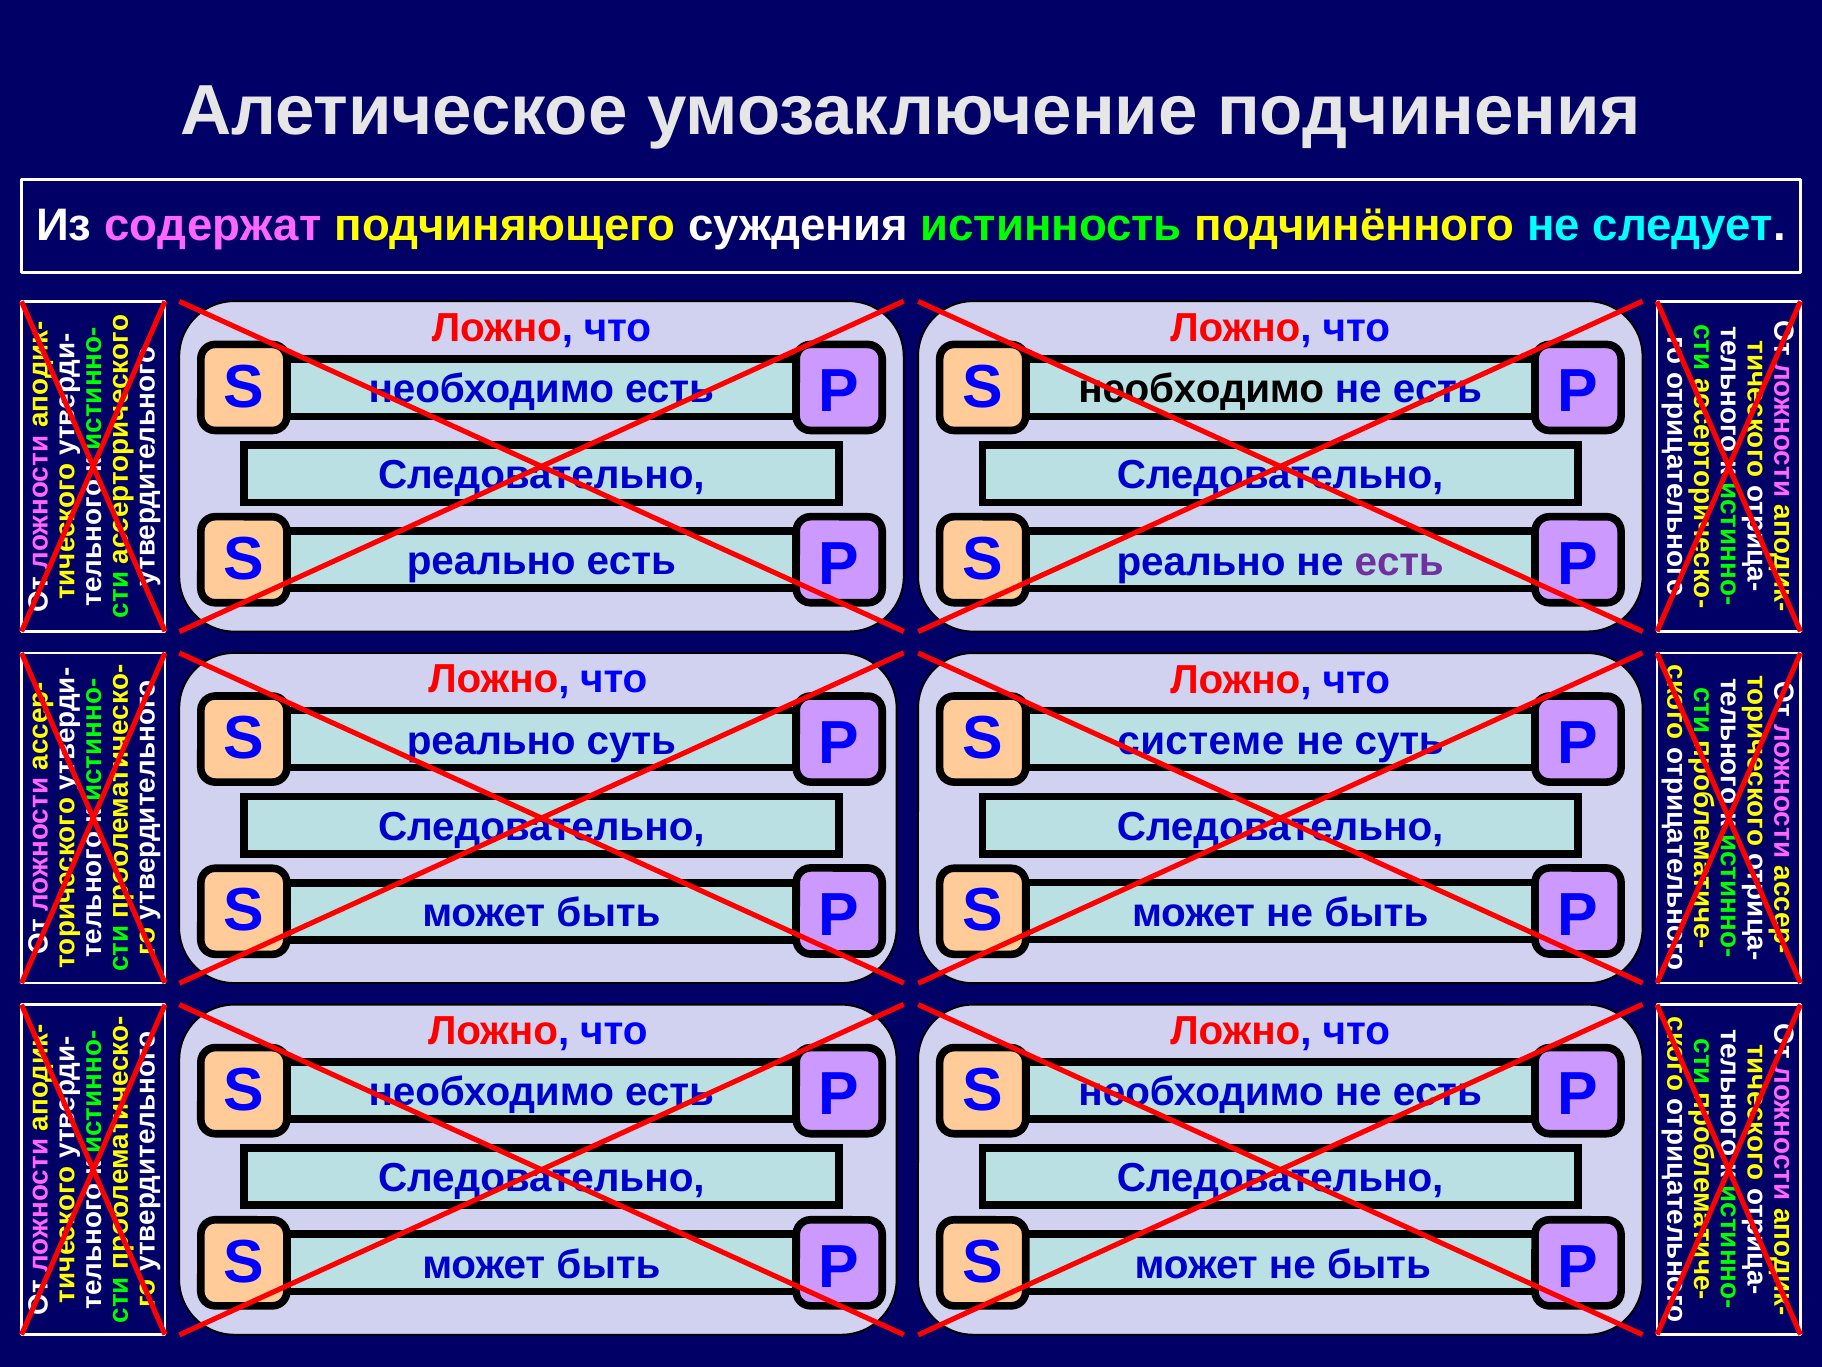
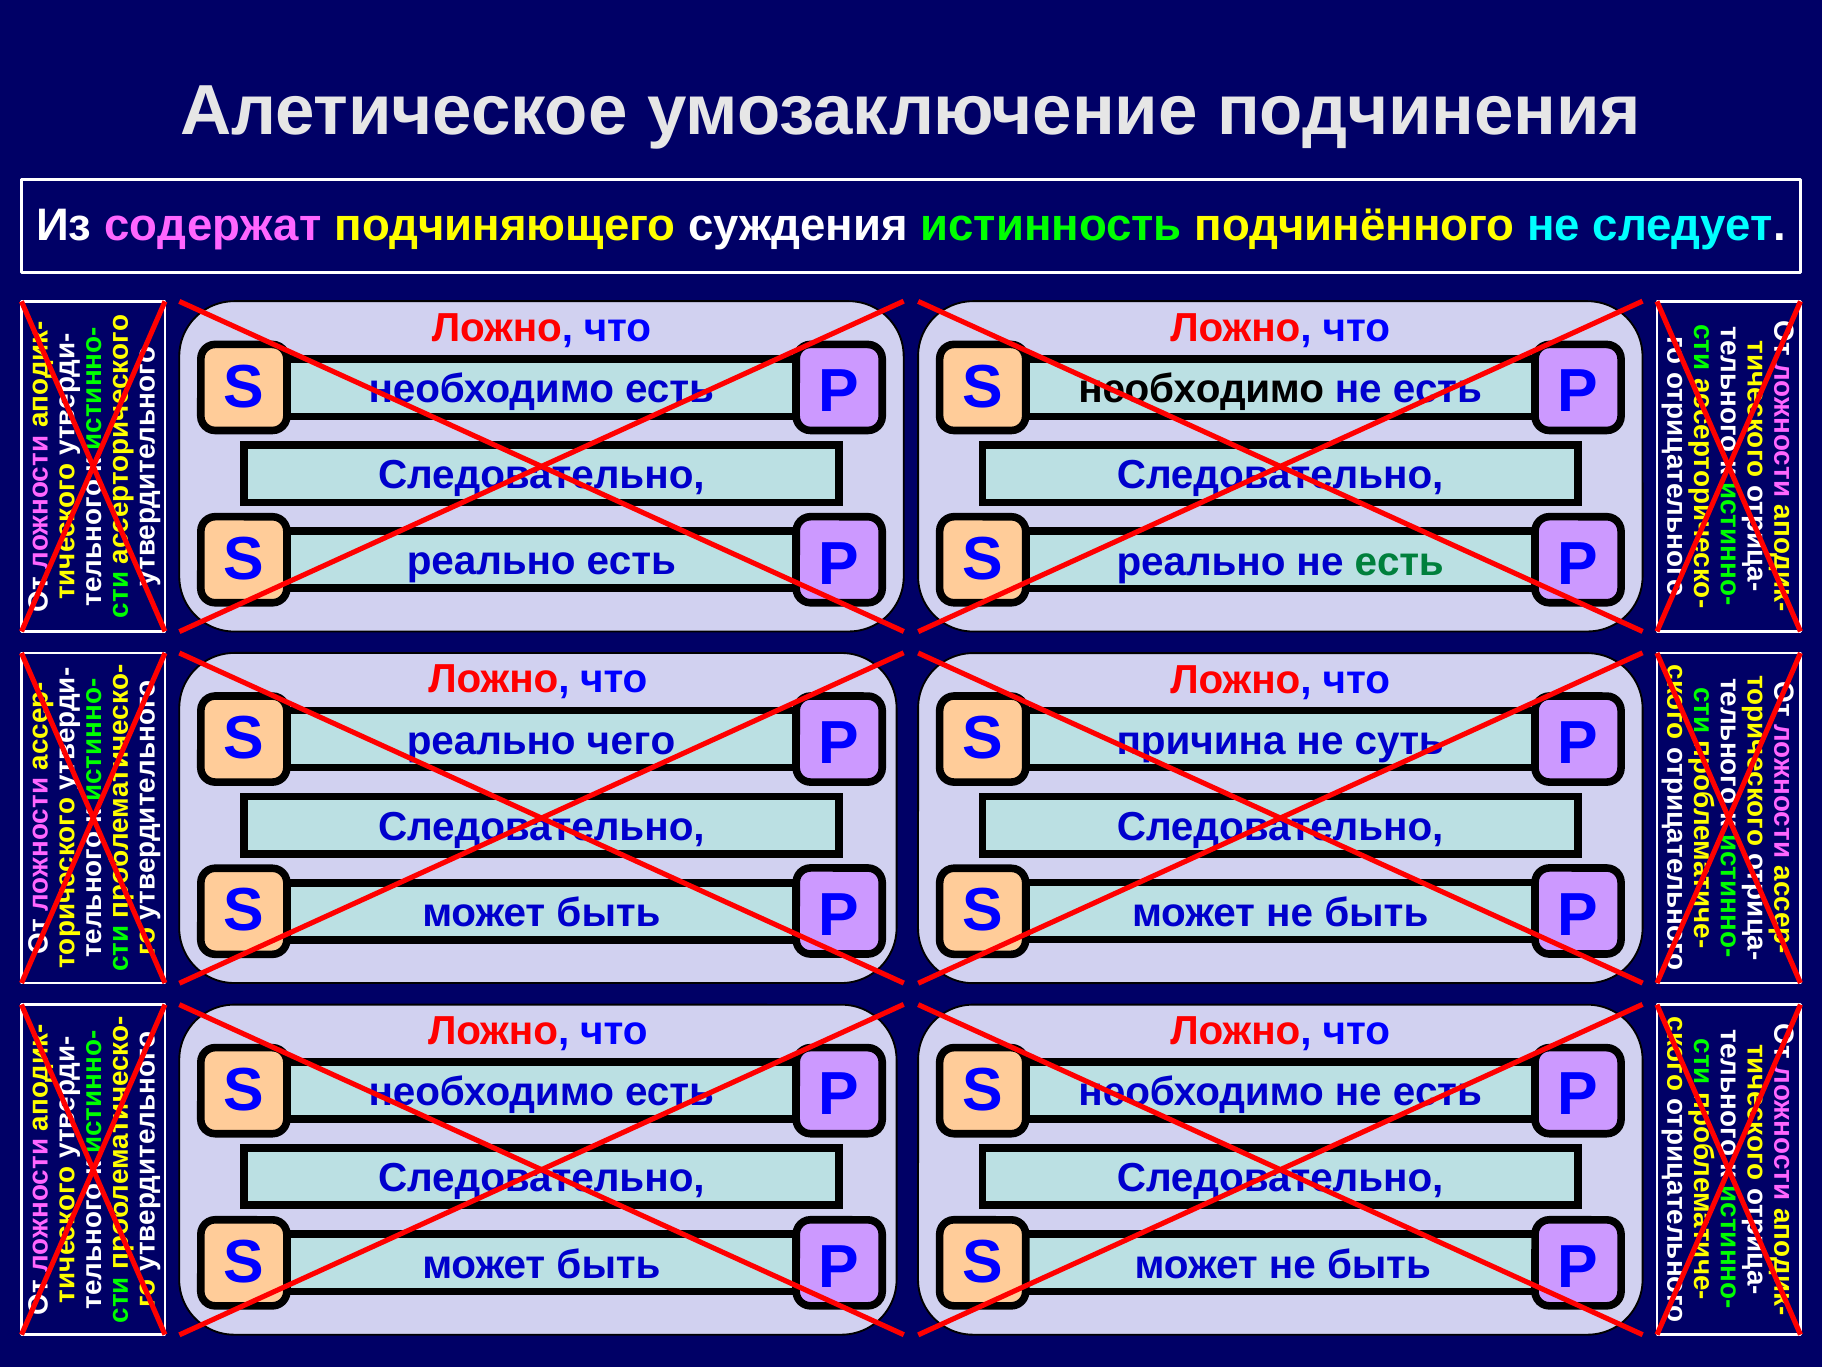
есть colour: purple -> green (1399, 562)
реально суть: суть -> чего (631, 741)
системе: системе -> причина (1201, 741)
